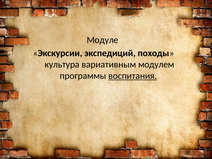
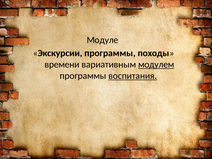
Экскурсии экспедиций: экспедиций -> программы (110, 53)
культура: культура -> времени (62, 65)
модулем underline: none -> present (156, 65)
